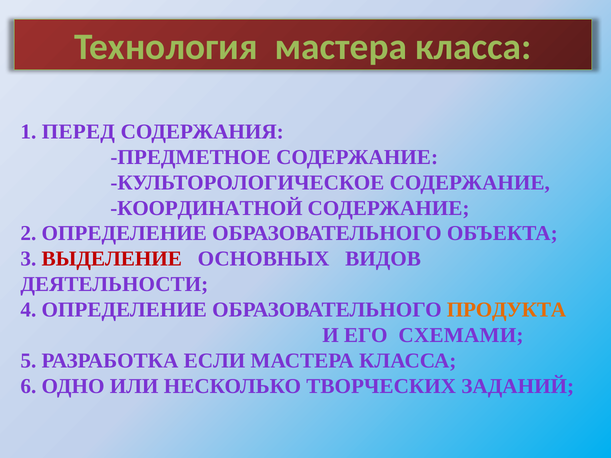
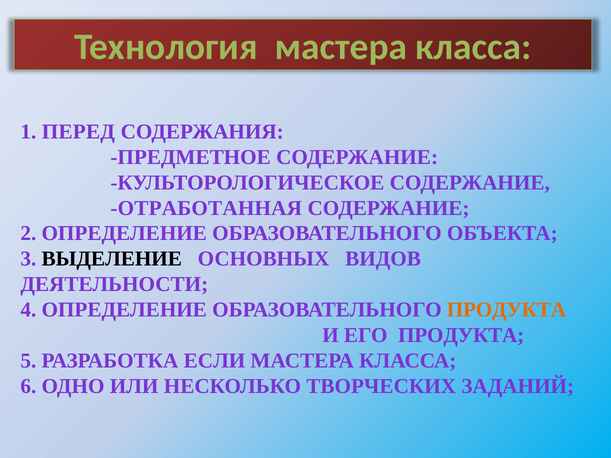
КООРДИНАТНОЙ: КООРДИНАТНОЙ -> ОТРАБОТАННАЯ (206, 208)
ВЫДЕЛЕНИЕ colour: red -> black (112, 259)
ЕГО СХЕМАМИ: СХЕМАМИ -> ПРОДУКТА (461, 335)
